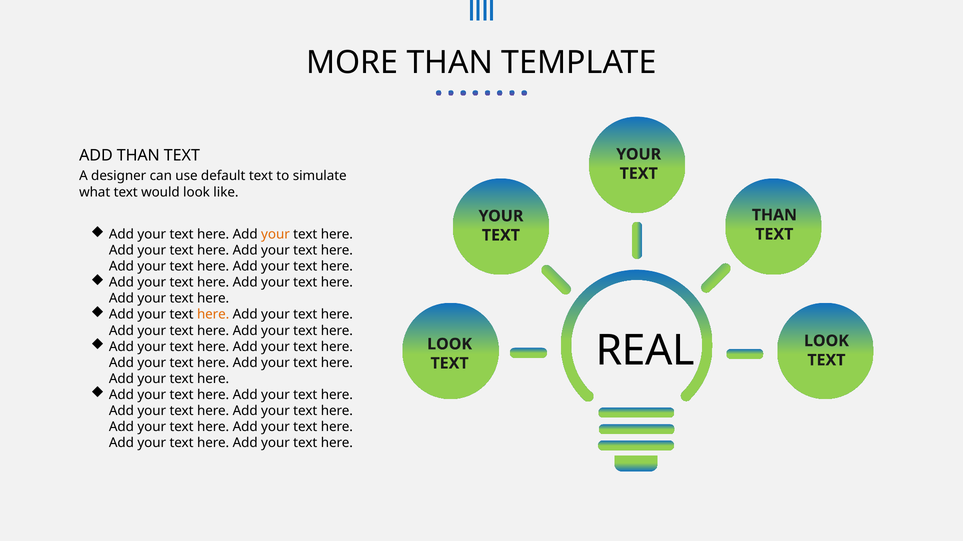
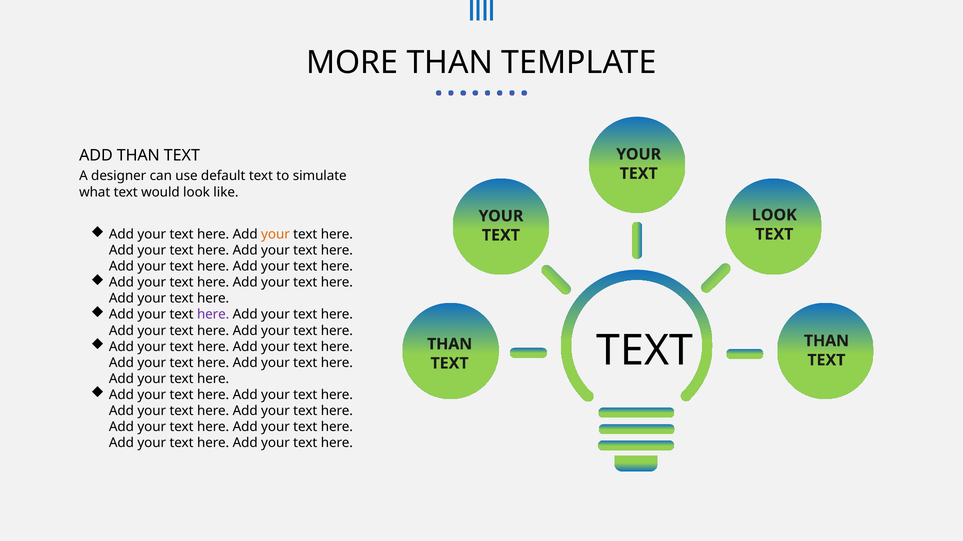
THAN: THAN -> LOOK (774, 215)
here colour: orange -> purple (213, 315)
LOOK: LOOK -> THAN (827, 341)
REAL: REAL -> TEXT (645, 351)
LOOK: LOOK -> THAN (450, 344)
